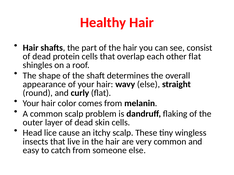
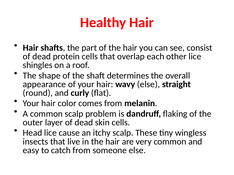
other flat: flat -> lice (195, 57)
